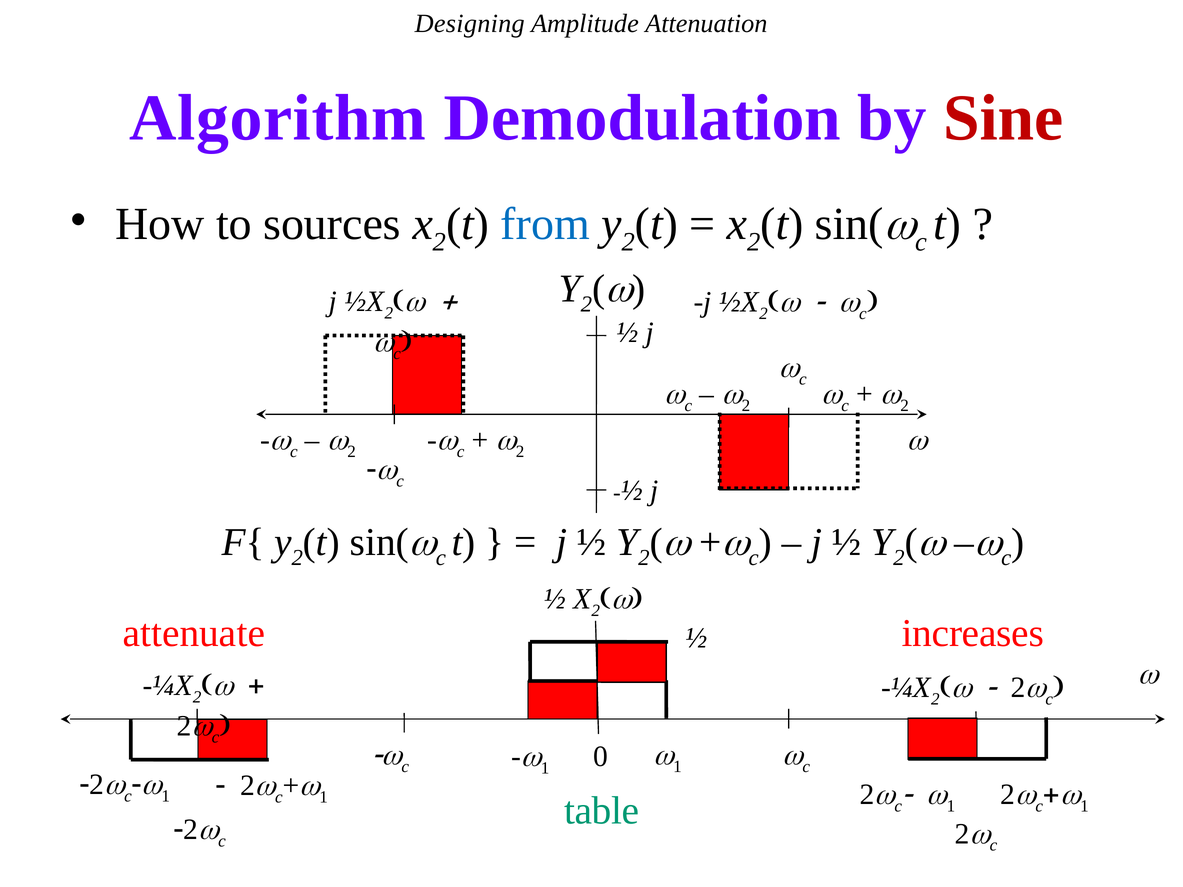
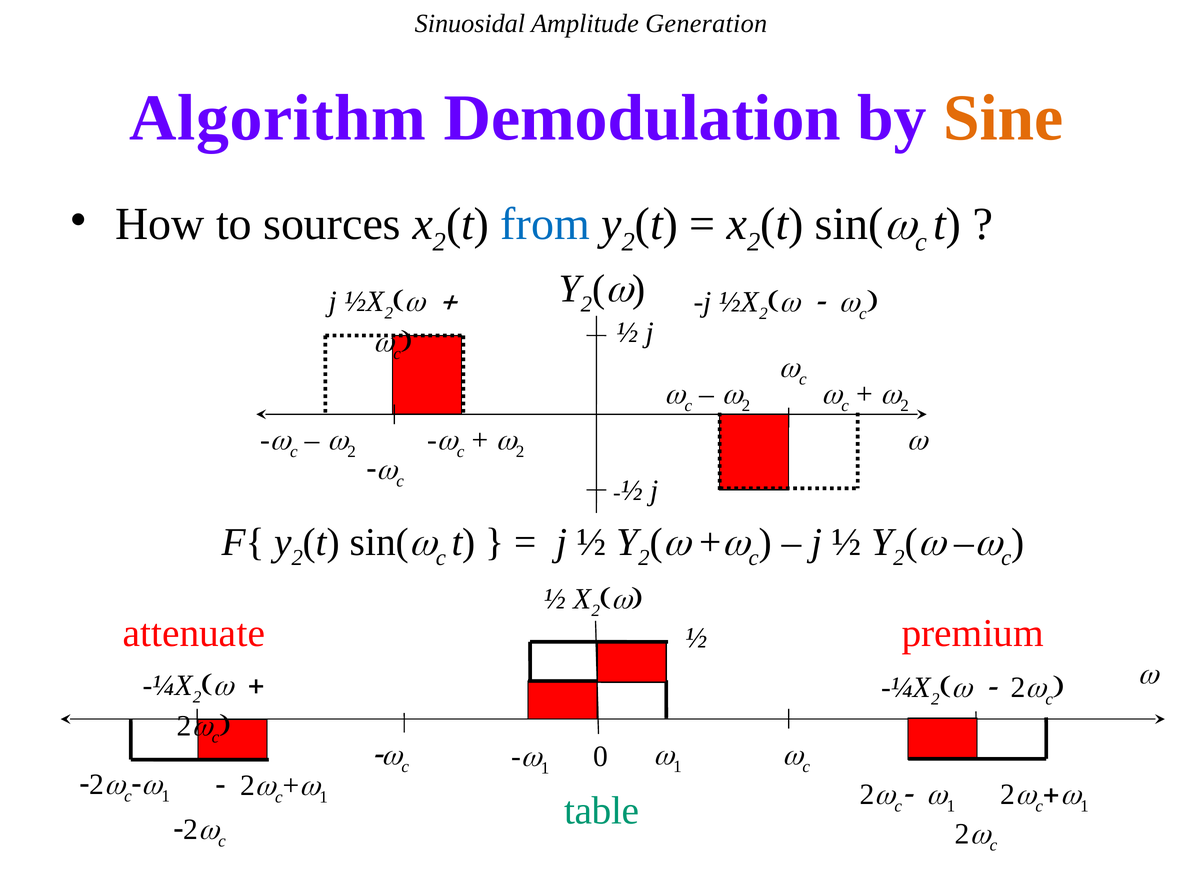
Designing: Designing -> Sinuosidal (470, 23)
Attenuation: Attenuation -> Generation (706, 23)
Sine colour: red -> orange (1003, 118)
increases: increases -> premium (973, 634)
